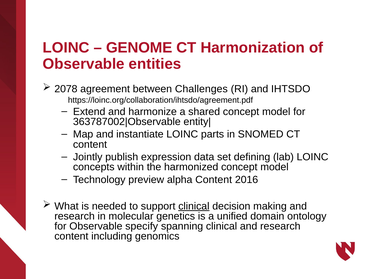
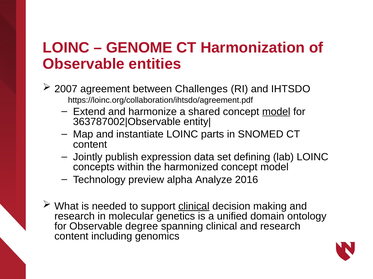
2078: 2078 -> 2007 (66, 89)
model underline: none -> present (276, 112)
alpha Content: Content -> Analyze (214, 180)
specify: specify -> degree (142, 227)
